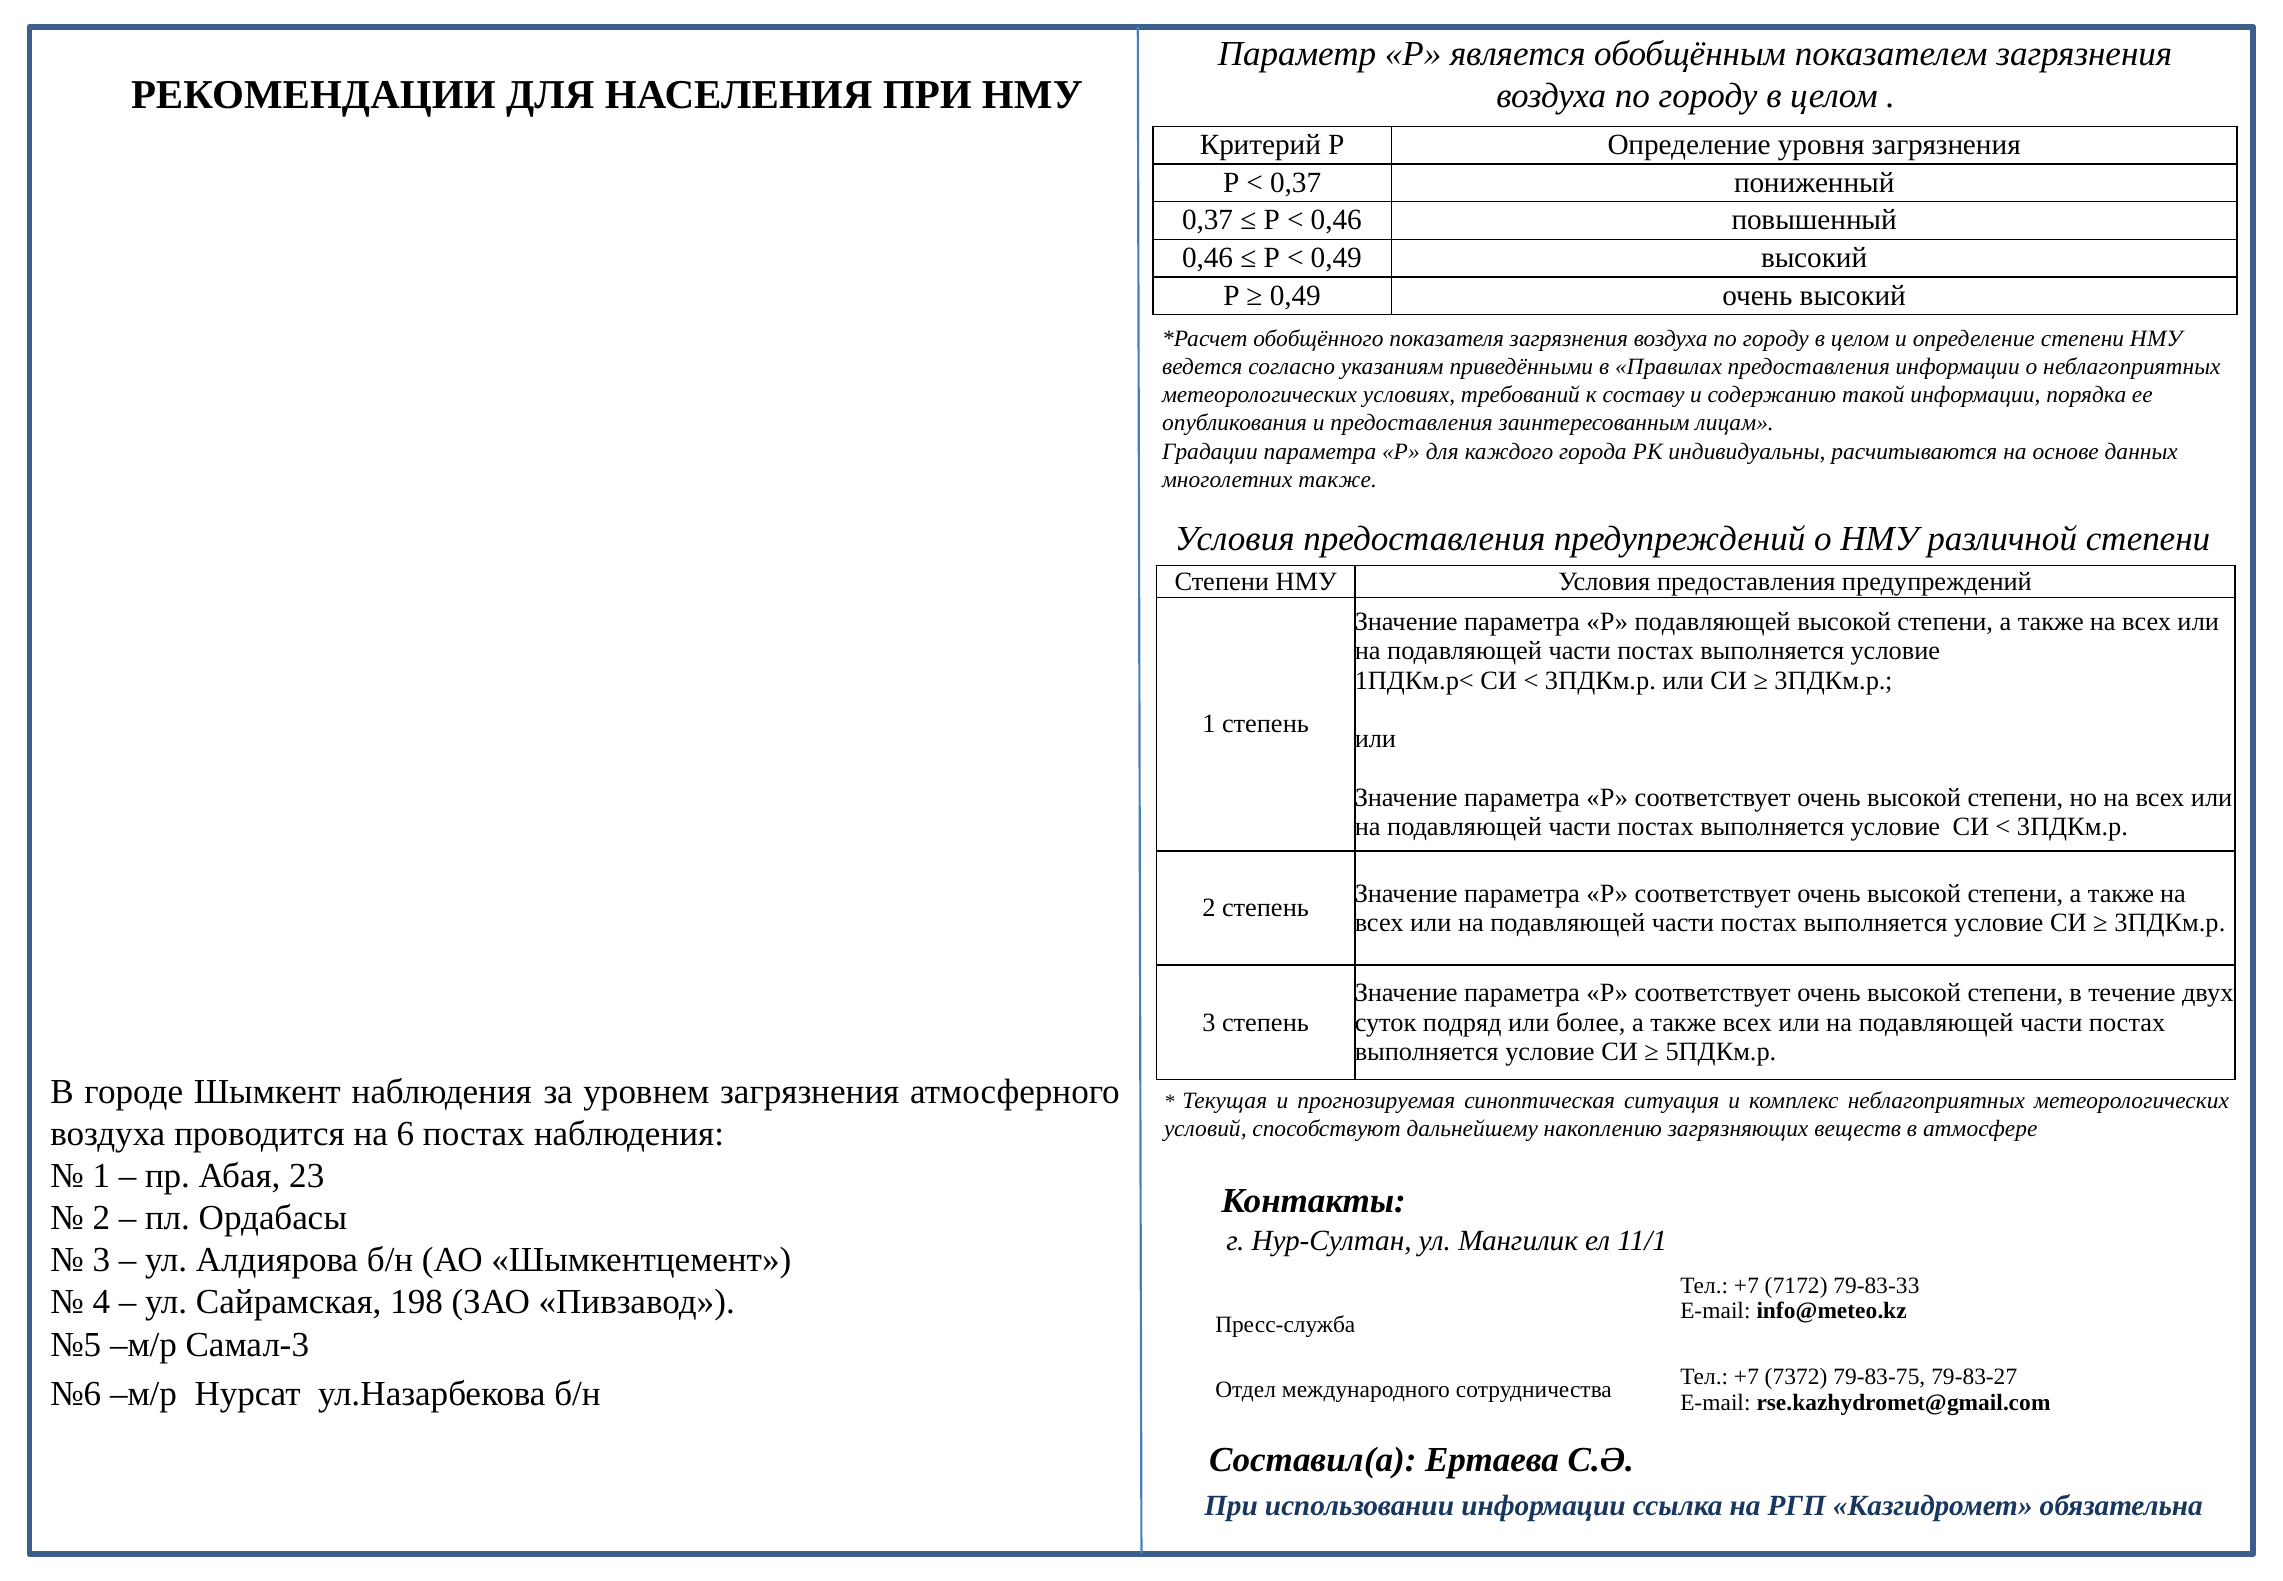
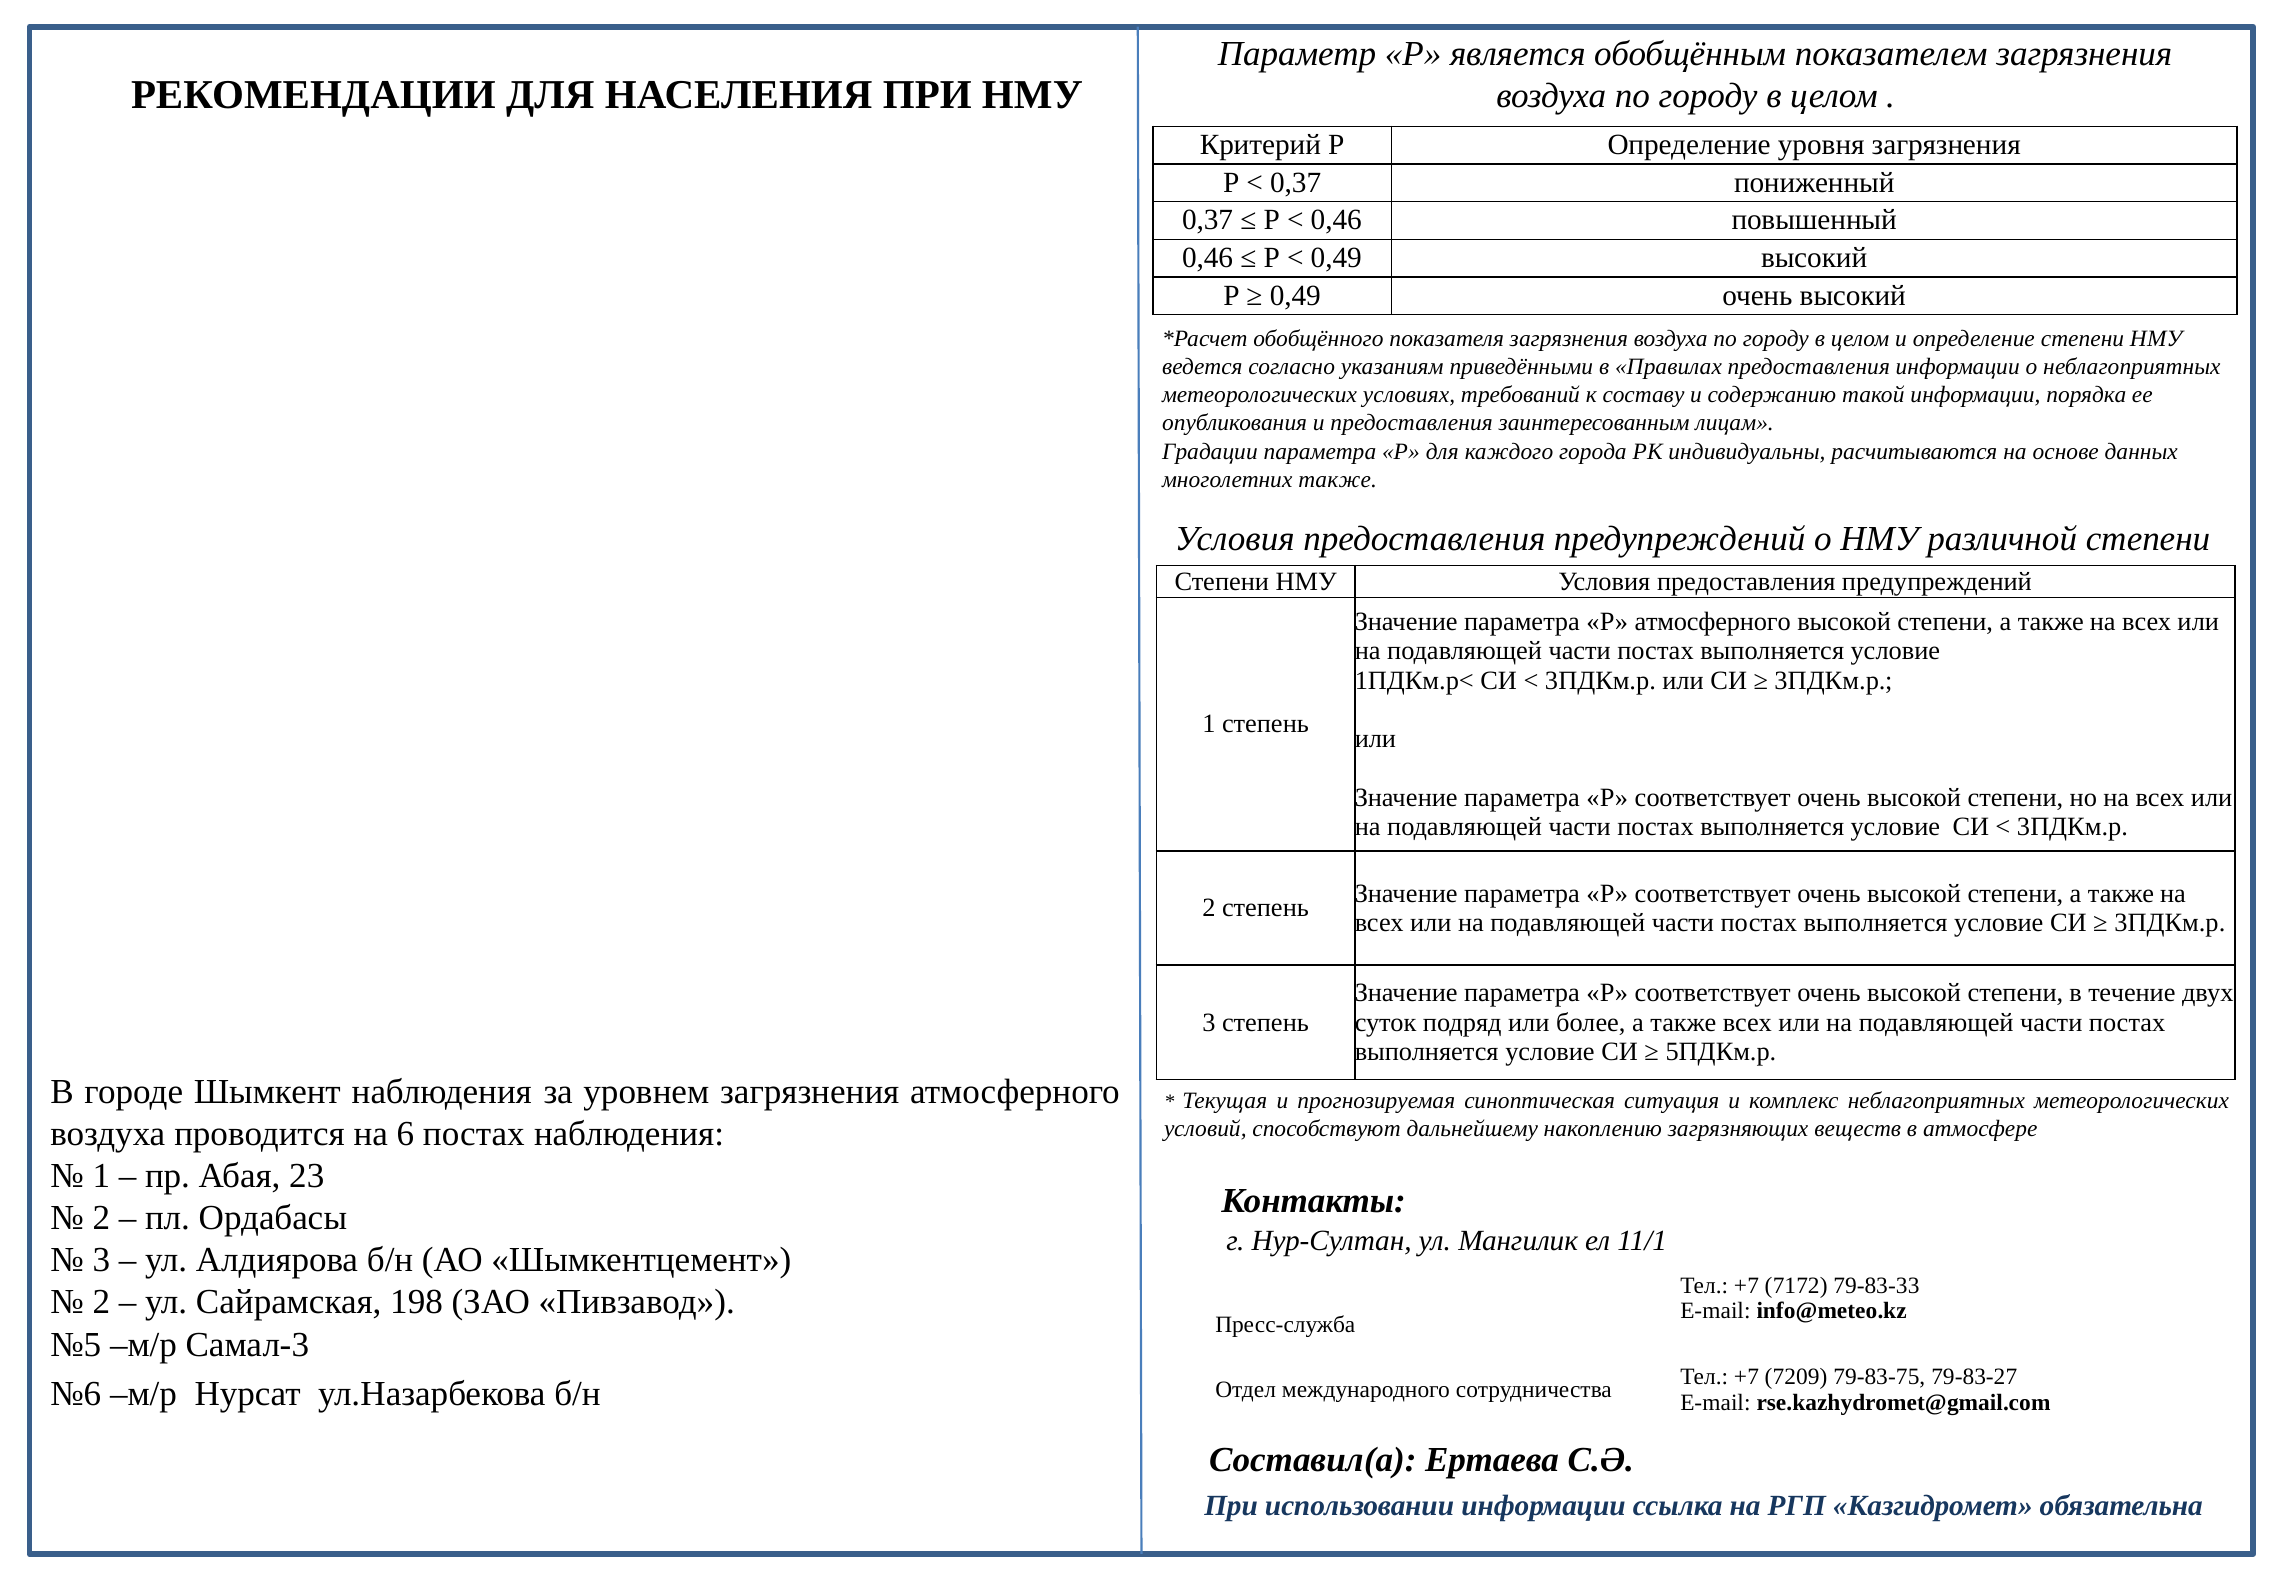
Р подавляющей: подавляющей -> атмосферного (1713, 622)
4: 4 -> 2 (101, 1302)
7372: 7372 -> 7209 (1796, 1376)
